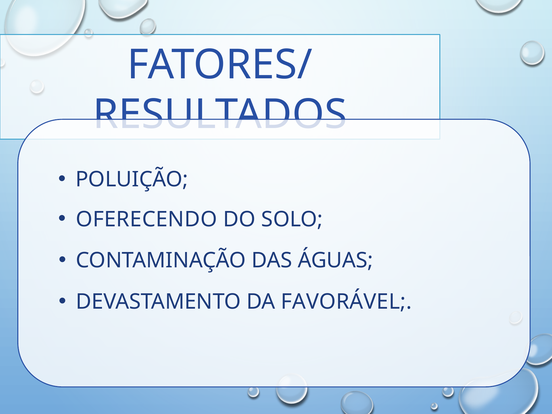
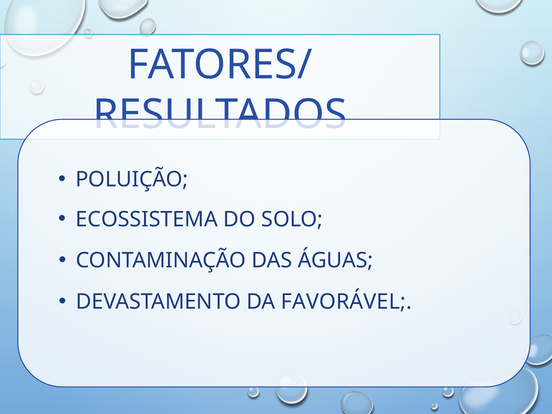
OFERECENDO: OFERECENDO -> ECOSSISTEMA (147, 219)
